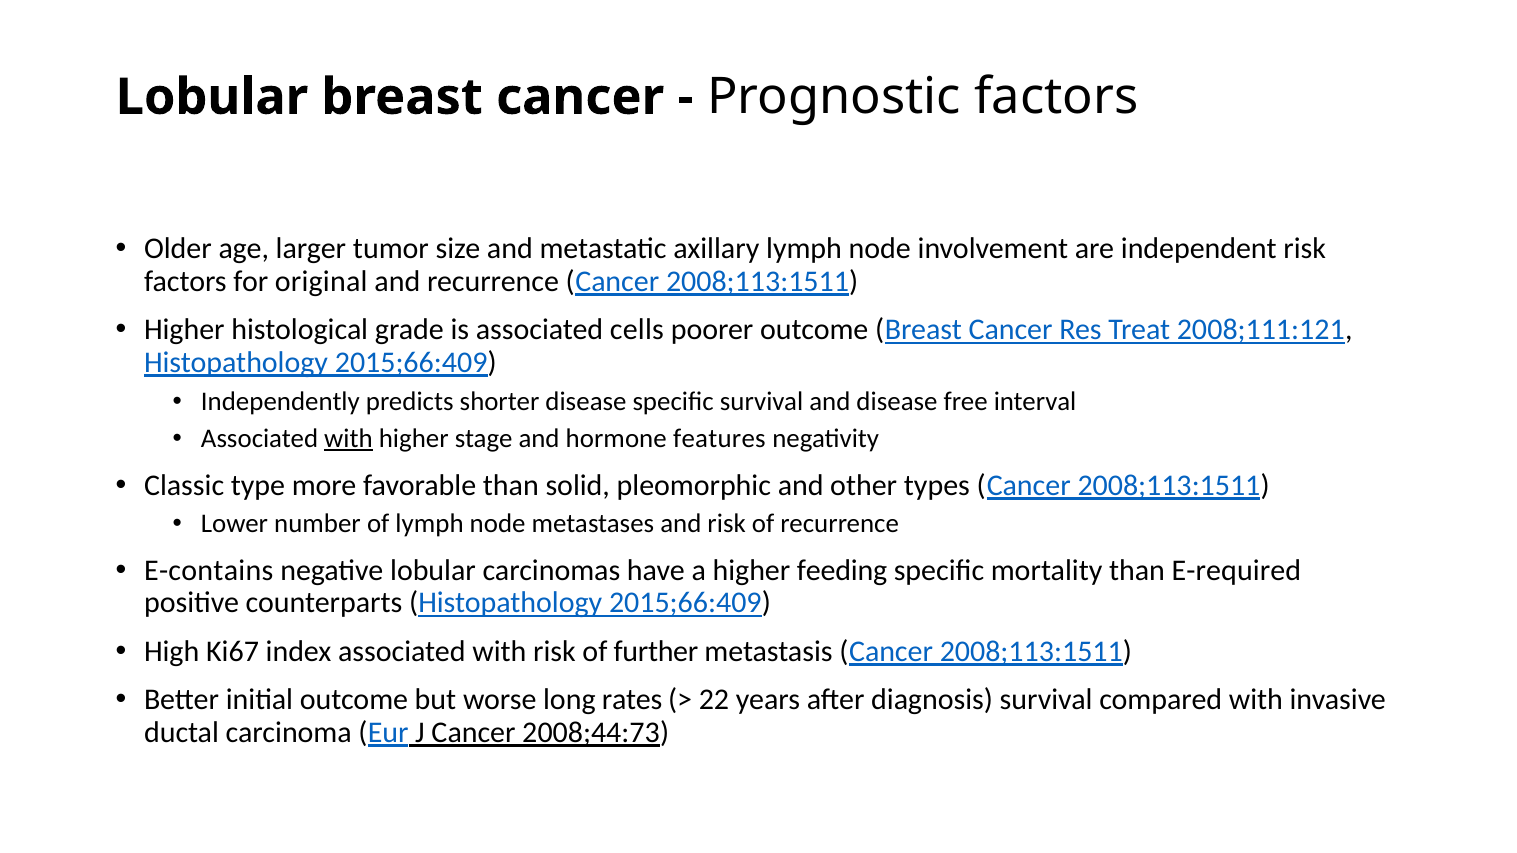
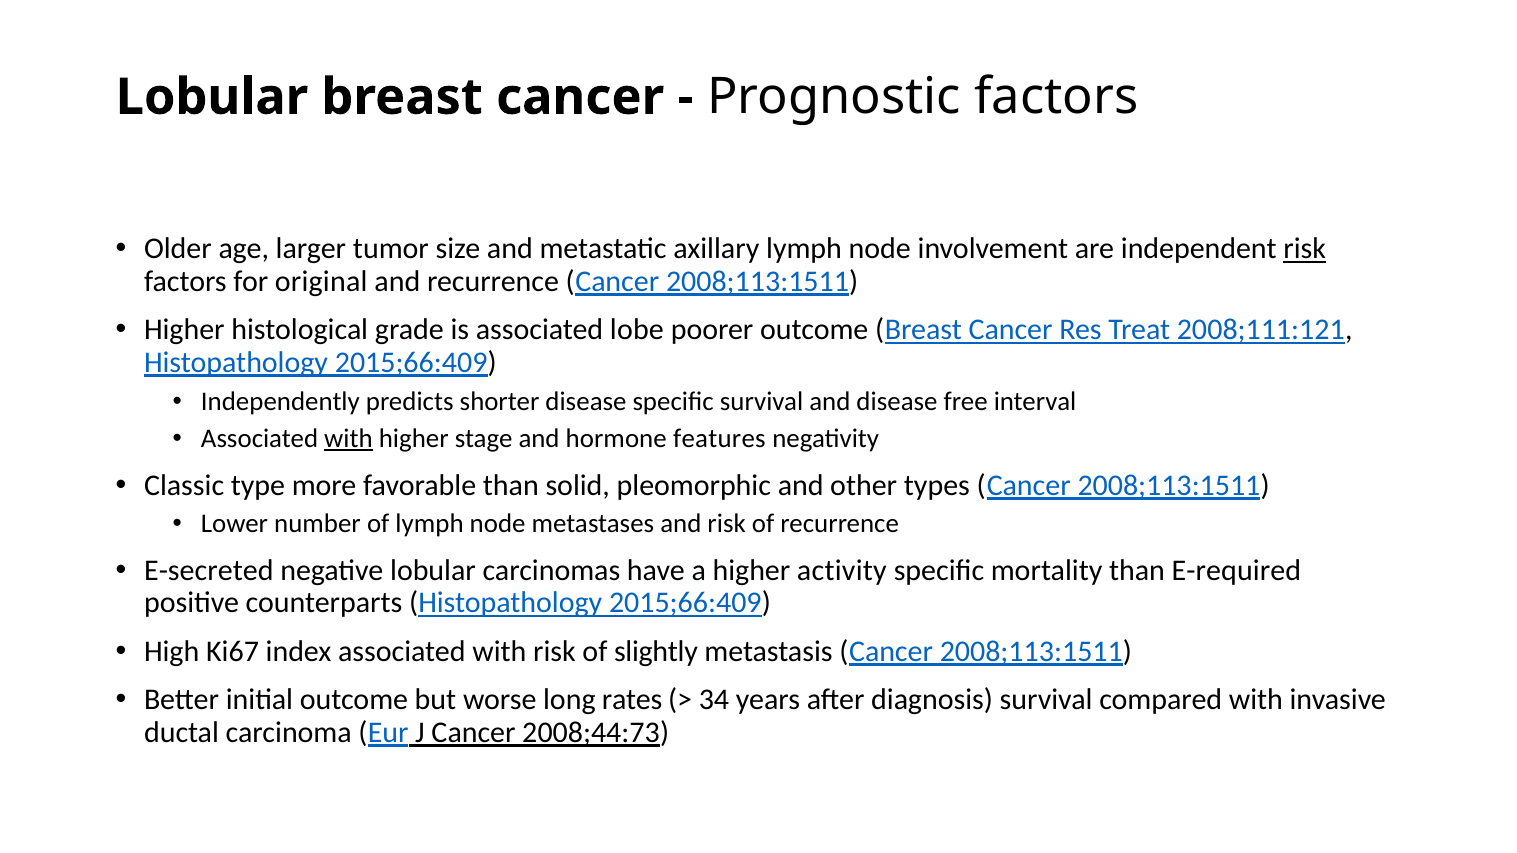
risk underline: none -> present (1305, 249)
cells: cells -> lobe (637, 330)
E-contains: E-contains -> E-secreted (209, 571)
feeding: feeding -> activity (842, 571)
further: further -> slightly (656, 652)
22: 22 -> 34 (714, 700)
